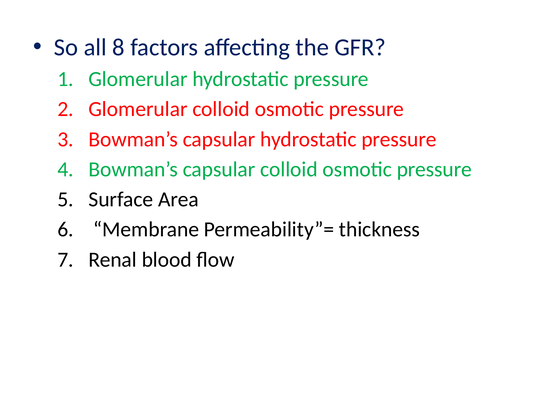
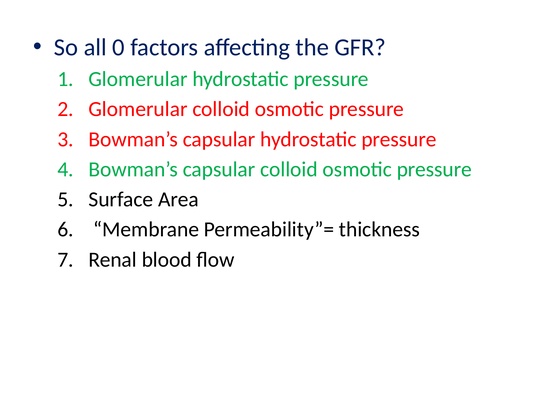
8: 8 -> 0 (119, 47)
